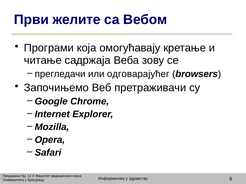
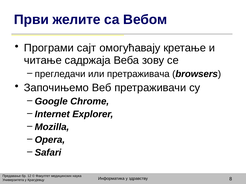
која: која -> сајт (87, 48)
одговарајућег: одговарајућег -> претраживача (138, 74)
